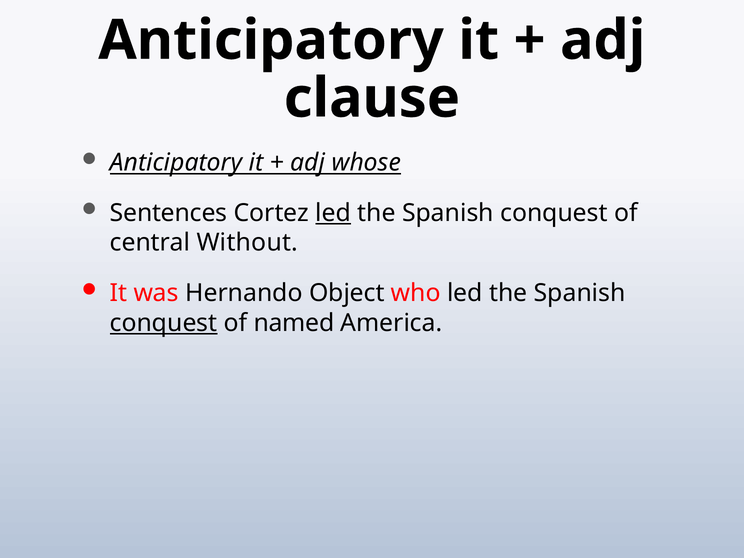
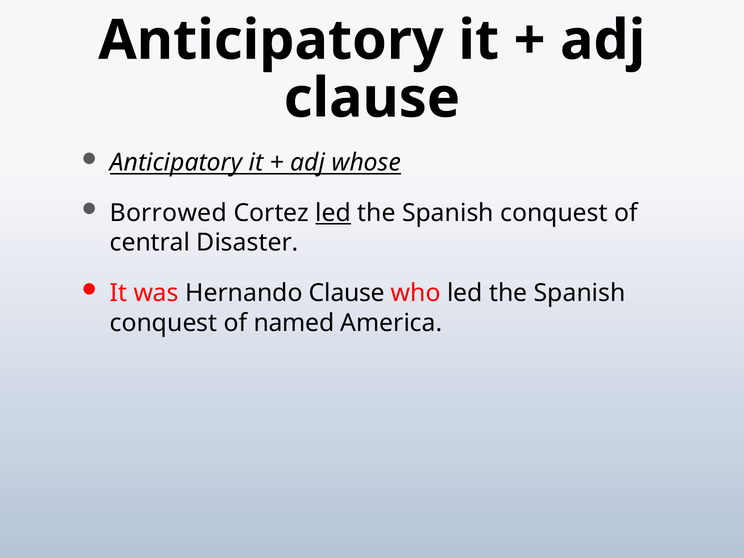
Sentences: Sentences -> Borrowed (168, 213)
Without: Without -> Disaster (247, 243)
Hernando Object: Object -> Clause (347, 293)
conquest underline: present -> none (164, 323)
